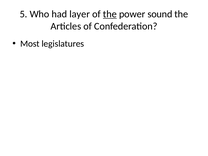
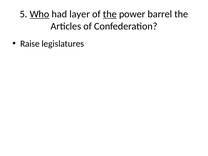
Who underline: none -> present (39, 14)
sound: sound -> barrel (160, 14)
Most: Most -> Raise (30, 44)
